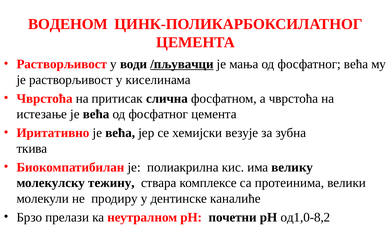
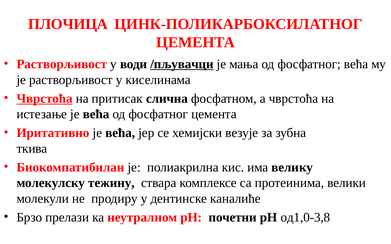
ВОДЕНОМ: ВОДЕНОМ -> ПЛОЧИЦА (68, 24)
Чврстоћа underline: none -> present (45, 99)
од1,0-8,2: од1,0-8,2 -> од1,0-3,8 (305, 218)
